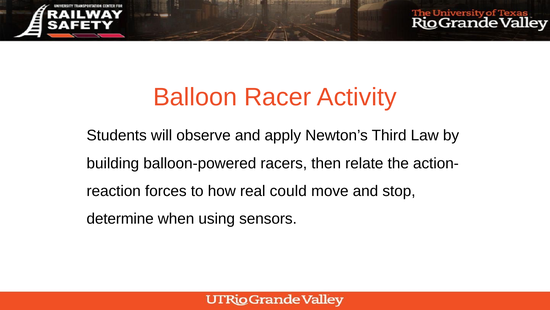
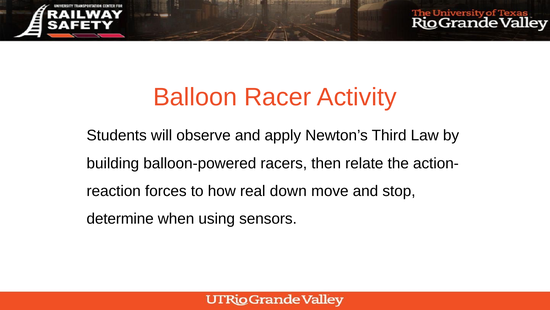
could: could -> down (288, 191)
